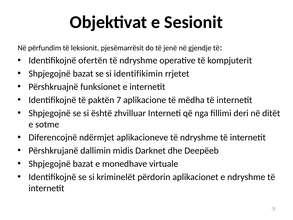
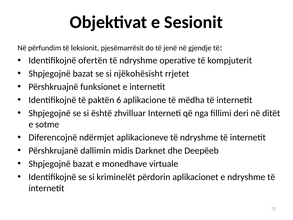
identifikimin: identifikimin -> njëkohësisht (138, 74)
7: 7 -> 6 (119, 100)
